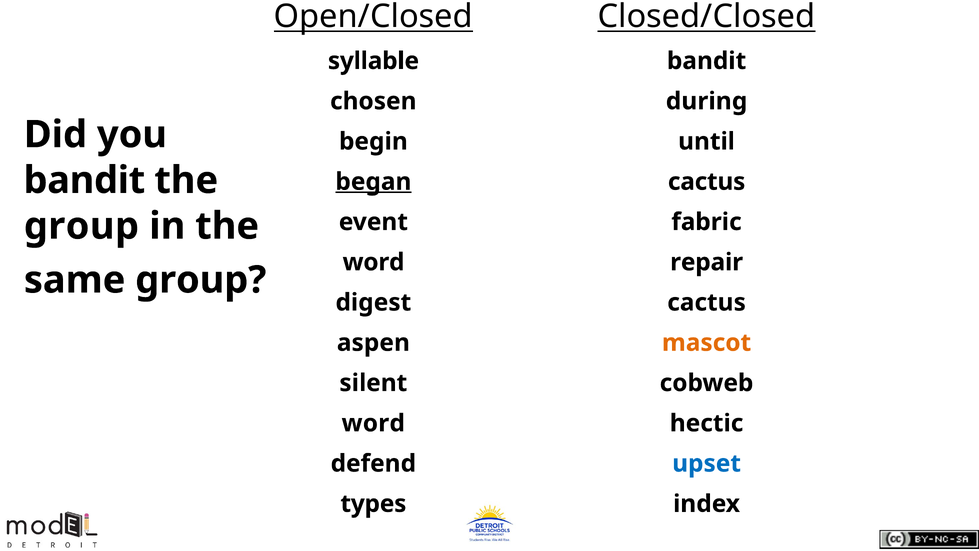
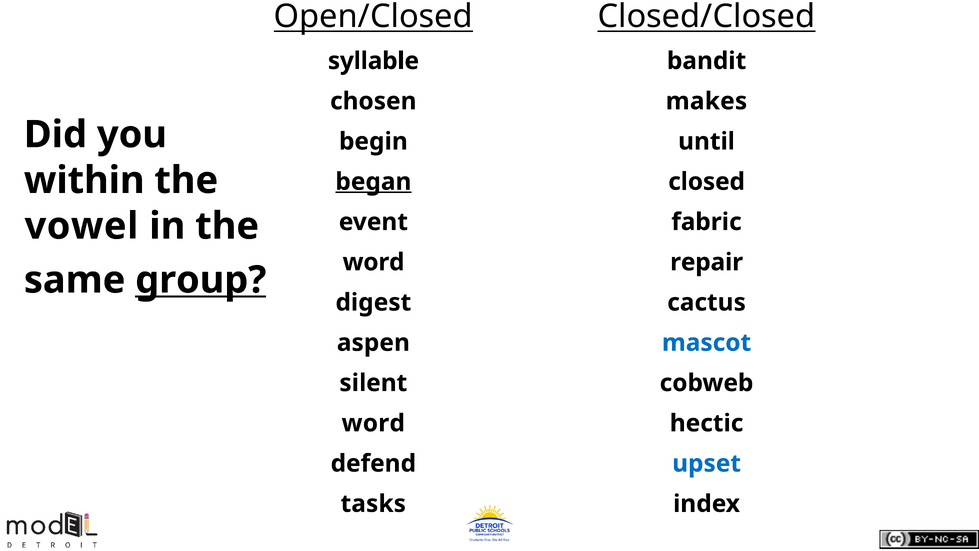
during: during -> makes (706, 101)
bandit: bandit -> within (84, 180)
cactus: cactus -> closed (707, 182)
group: group -> vowel (81, 226)
group underline: none -> present (201, 280)
mascot colour: orange -> blue (707, 343)
types: types -> tasks (373, 504)
